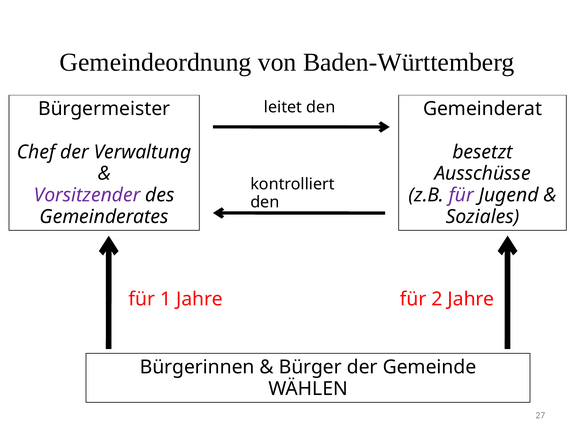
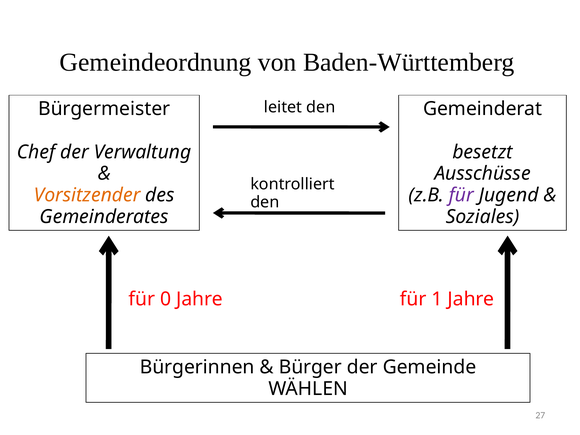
Vorsitzender colour: purple -> orange (87, 195)
1: 1 -> 0 (166, 299)
2: 2 -> 1 (437, 299)
